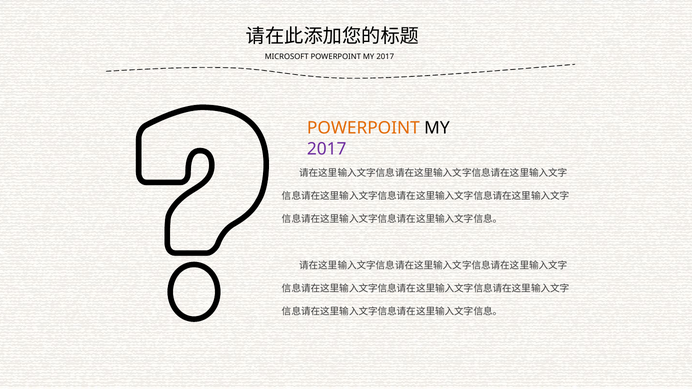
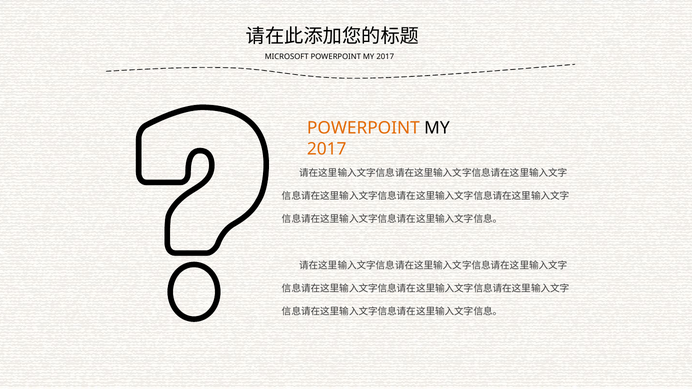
2017 colour: purple -> orange (327, 149)
